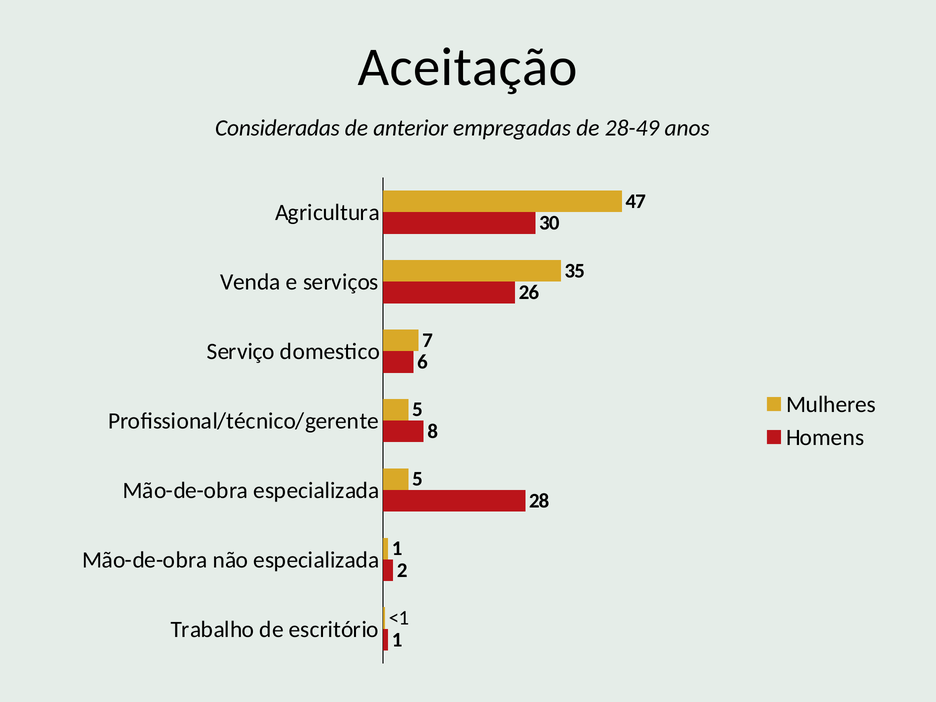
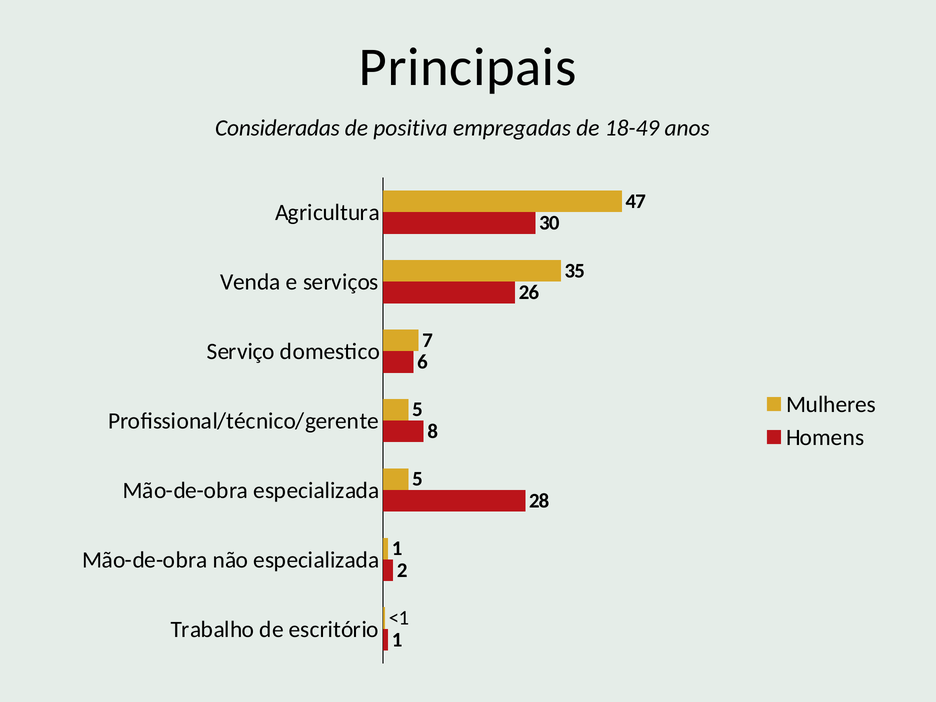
Aceitação: Aceitação -> Principais (468, 67)
anterior: anterior -> positiva (411, 128)
28-49: 28-49 -> 18-49 (632, 128)
